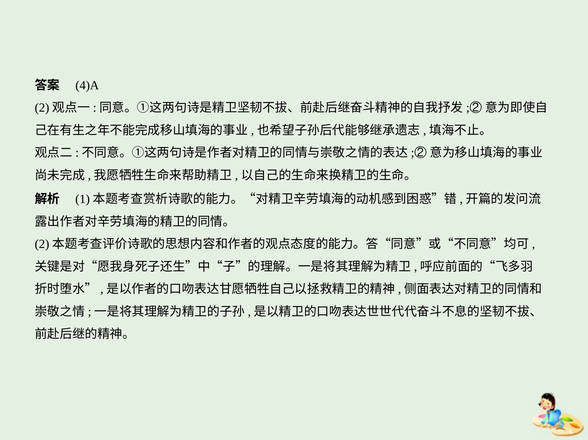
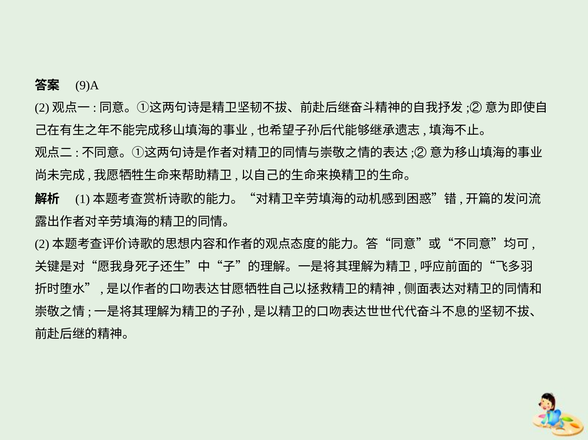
4)A: 4)A -> 9)A (87, 85)
